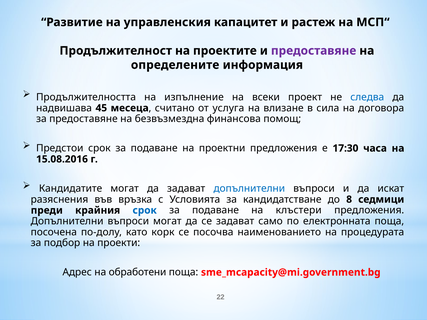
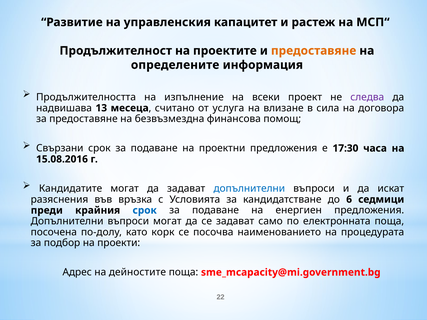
предоставяне colour: purple -> orange (314, 51)
следва colour: blue -> purple (367, 97)
45: 45 -> 13 (101, 108)
Предстои: Предстои -> Свързани (60, 148)
8: 8 -> 6 (349, 200)
клъстери: клъстери -> енергиен (299, 210)
обработени: обработени -> дейностите (137, 273)
